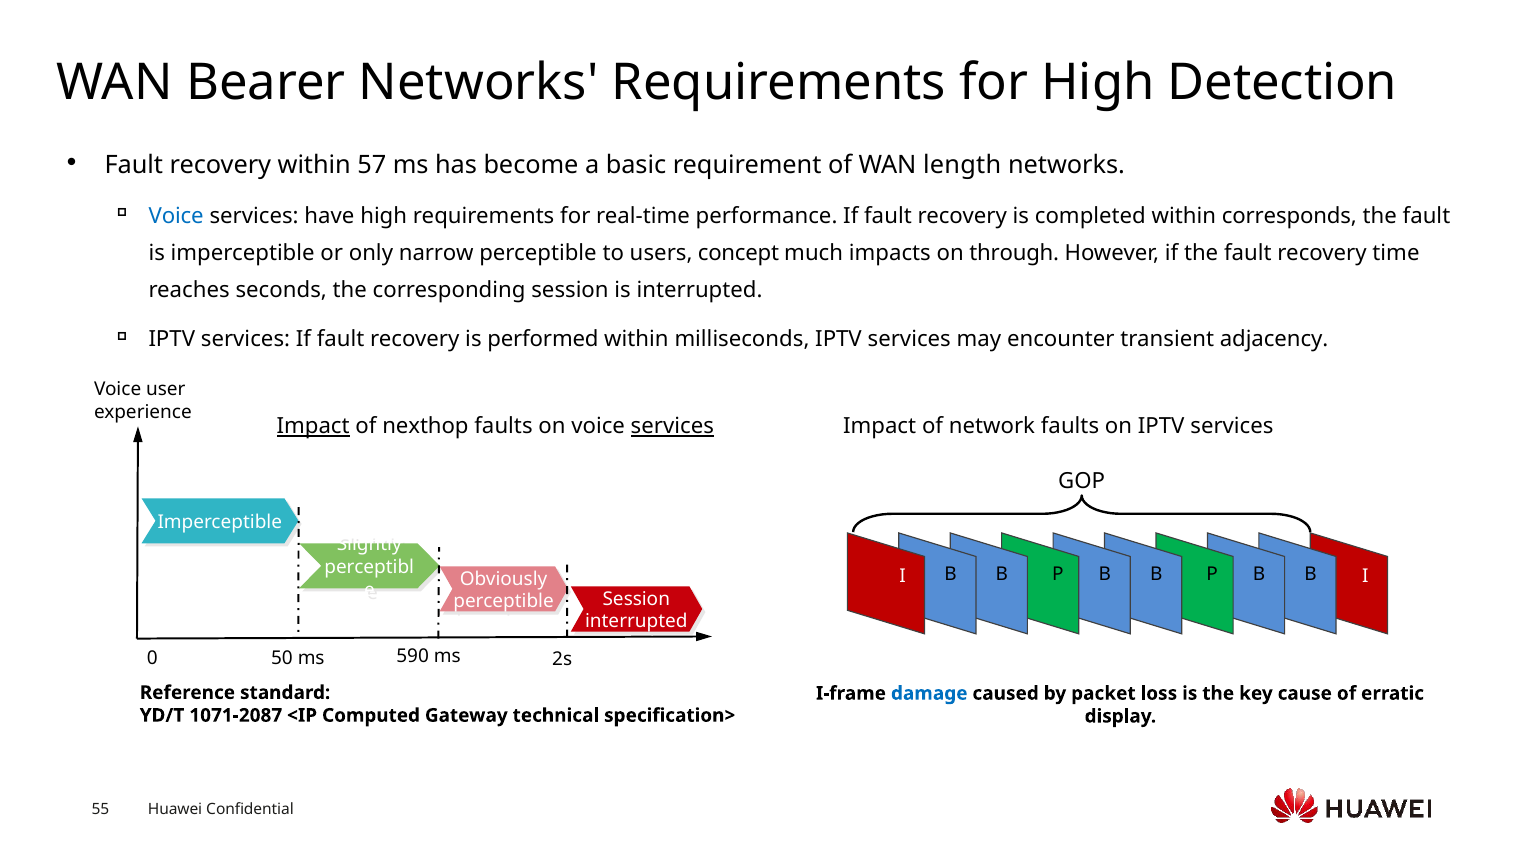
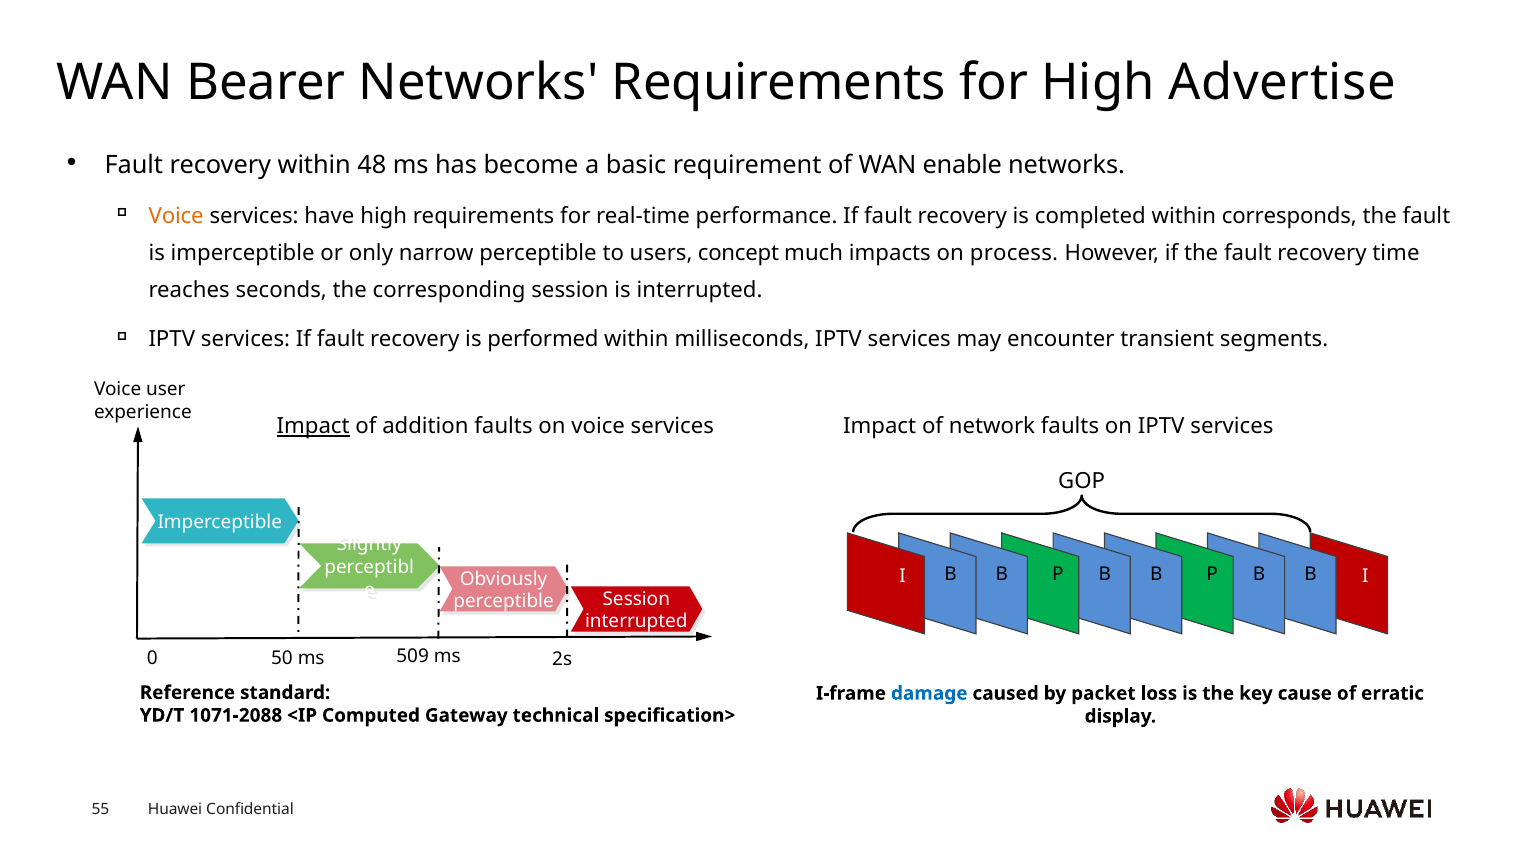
Detection: Detection -> Advertise (1282, 83)
57: 57 -> 48 (372, 165)
length: length -> enable (962, 165)
Voice colour: blue -> orange (176, 216)
through: through -> process (1014, 253)
adjacency: adjacency -> segments (1274, 339)
nexthop: nexthop -> addition (425, 426)
services underline: present -> none (672, 426)
590: 590 -> 509 (413, 656)
1071-2087: 1071-2087 -> 1071-2088 (236, 715)
